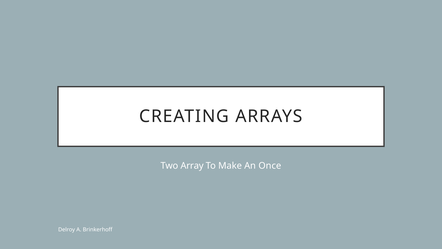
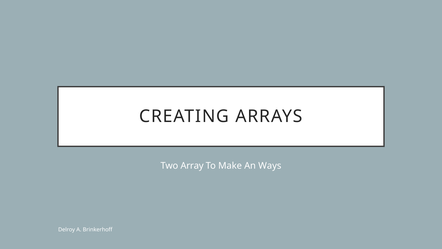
Once: Once -> Ways (270, 166)
